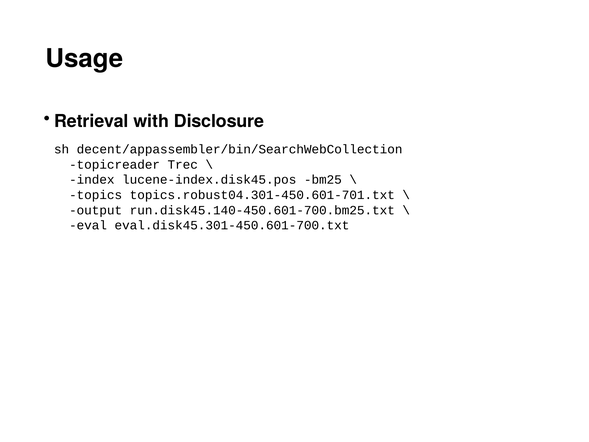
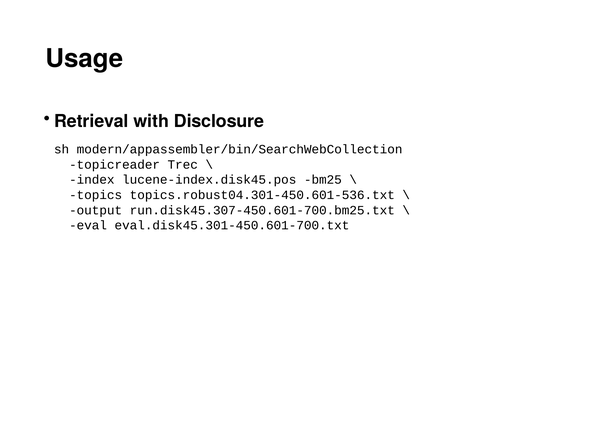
decent/appassembler/bin/SearchWebCollection: decent/appassembler/bin/SearchWebCollection -> modern/appassembler/bin/SearchWebCollection (240, 149)
topics.robust04.301-450.601-701.txt: topics.robust04.301-450.601-701.txt -> topics.robust04.301-450.601-536.txt (262, 195)
run.disk45.140-450.601-700.bm25.txt: run.disk45.140-450.601-700.bm25.txt -> run.disk45.307-450.601-700.bm25.txt (262, 210)
